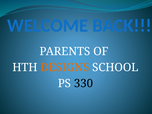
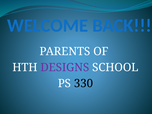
DESIGNS colour: orange -> purple (65, 67)
